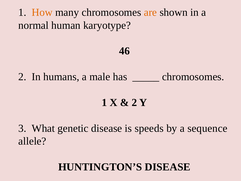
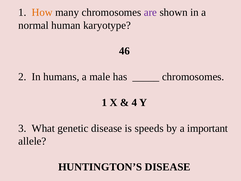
are colour: orange -> purple (150, 12)
2: 2 -> 4 (134, 102)
sequence: sequence -> important (208, 128)
